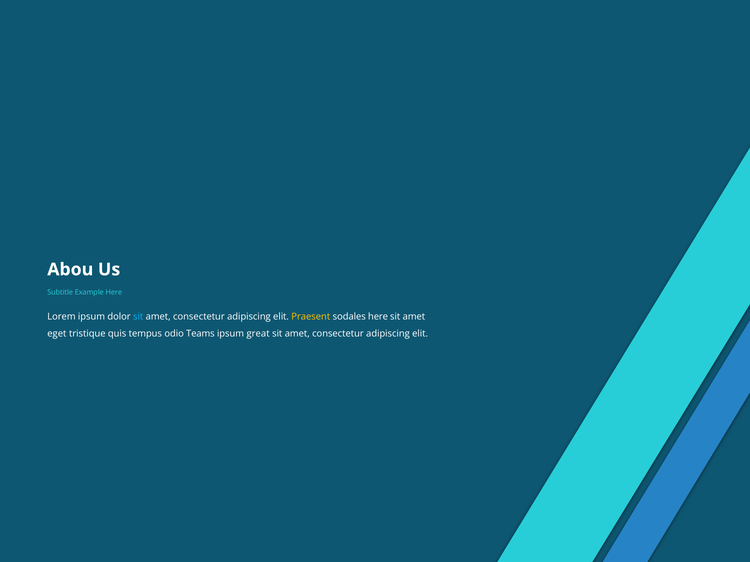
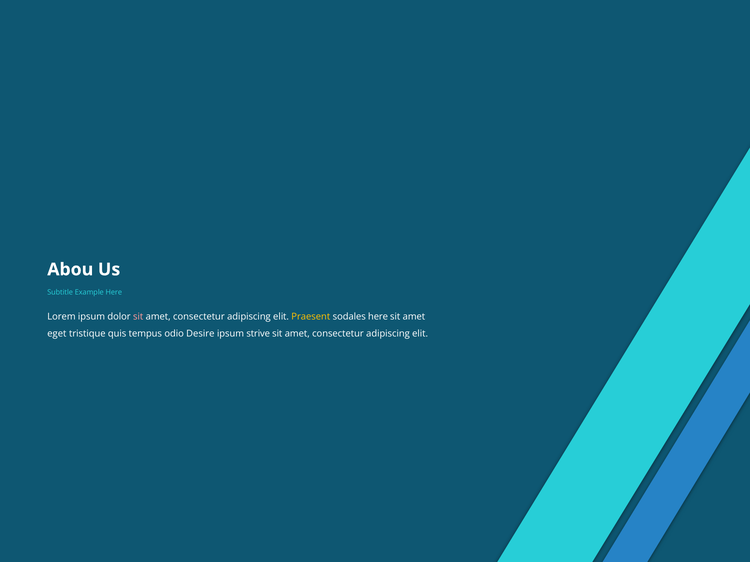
sit colour: light blue -> pink (138, 317)
Teams: Teams -> Desire (200, 334)
great: great -> strive (258, 334)
